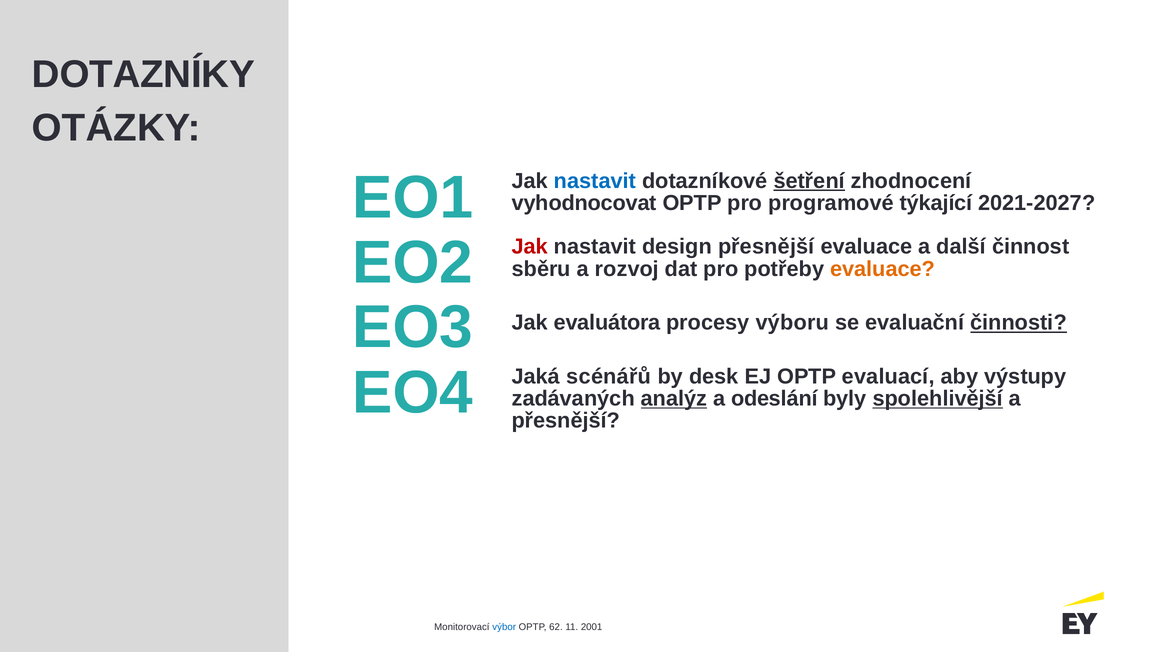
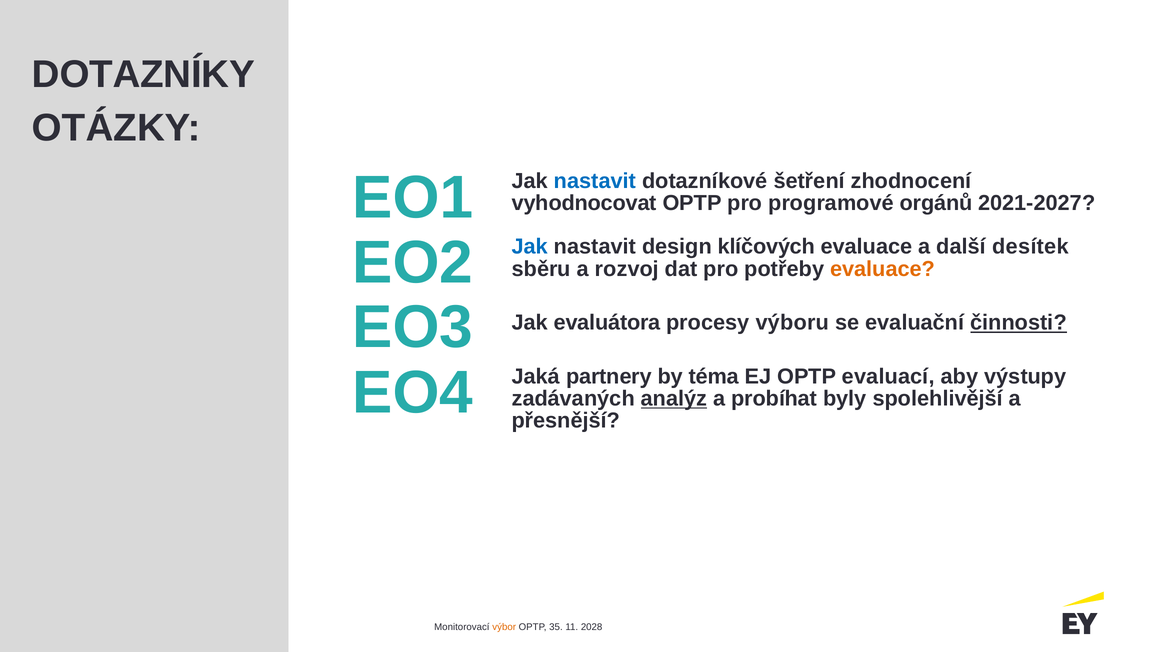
šetření underline: present -> none (809, 181)
týkající: týkající -> orgánů (936, 203)
Jak colour: red -> blue (530, 247)
design přesnější: přesnější -> klíčových (766, 247)
činnost: činnost -> desítek (1031, 247)
scénářů: scénářů -> partnery (609, 377)
desk: desk -> téma (714, 377)
odeslání: odeslání -> probíhat (774, 399)
spolehlivější underline: present -> none (938, 399)
výbor colour: blue -> orange (504, 627)
62: 62 -> 35 (556, 627)
2001: 2001 -> 2028 (592, 627)
